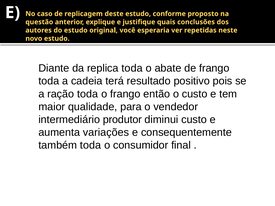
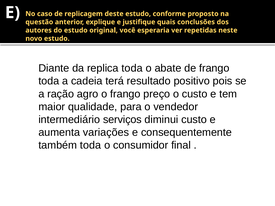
ração toda: toda -> agro (88, 94)
então: então -> preço (157, 94)
produtor: produtor -> serviços (122, 120)
